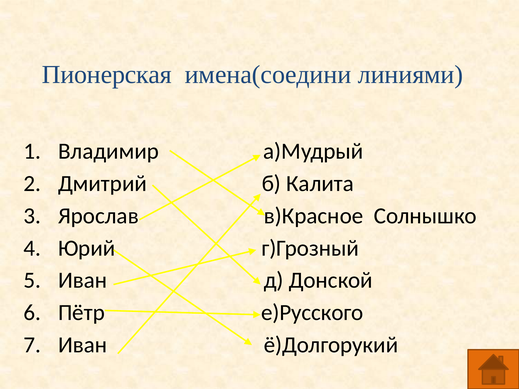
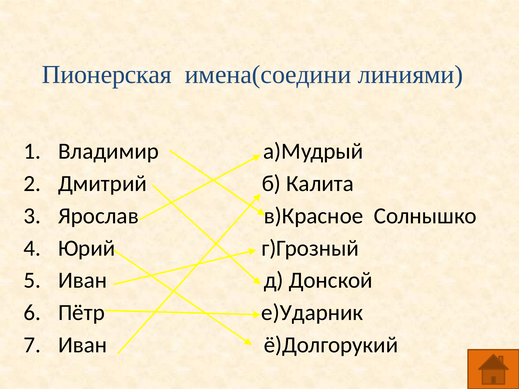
е)Русского: е)Русского -> е)Ударник (312, 313)
